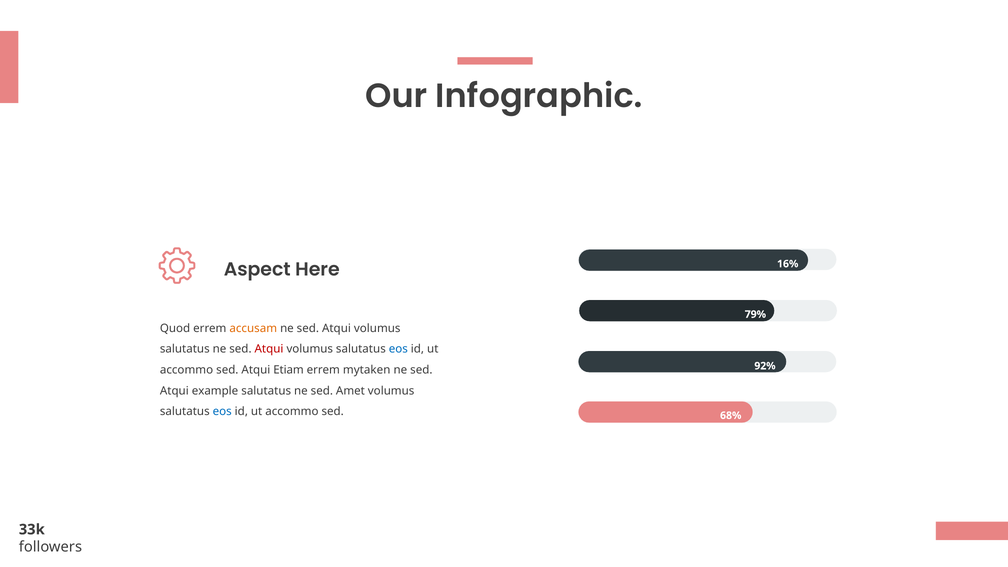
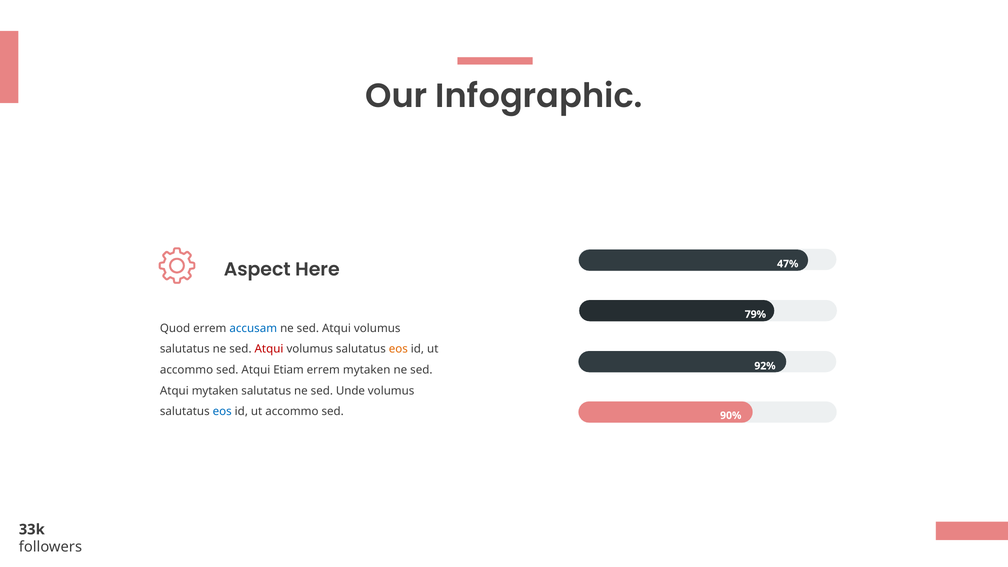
16%: 16% -> 47% (788, 264)
accusam colour: orange -> blue (253, 328)
eos colour: blue -> orange (398, 349)
Atqui example: example -> mytaken (215, 391)
Amet: Amet -> Unde (350, 391)
68%: 68% -> 90% (731, 416)
